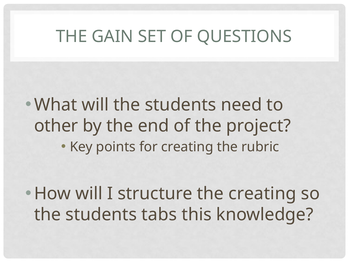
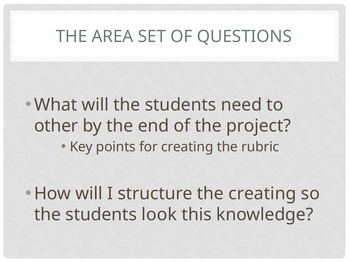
GAIN: GAIN -> AREA (112, 37)
tabs: tabs -> look (159, 214)
